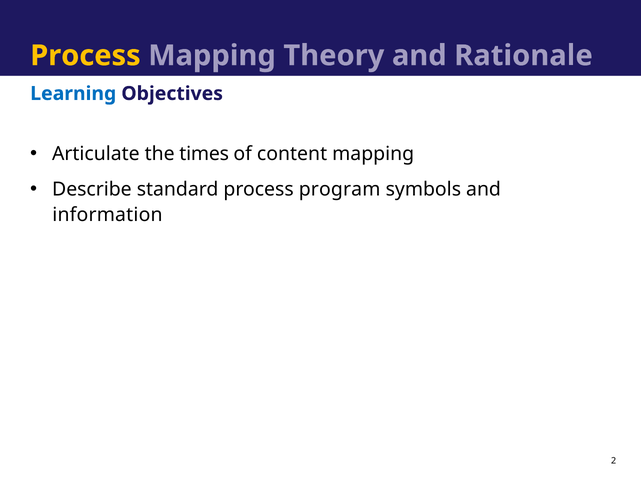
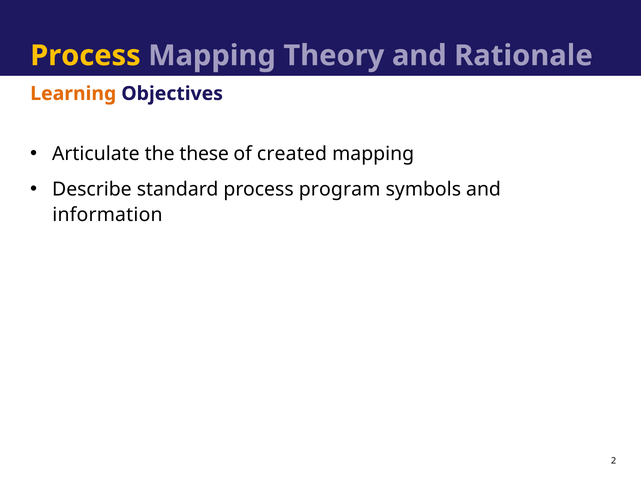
Learning colour: blue -> orange (73, 94)
times: times -> these (204, 154)
content: content -> created (292, 154)
